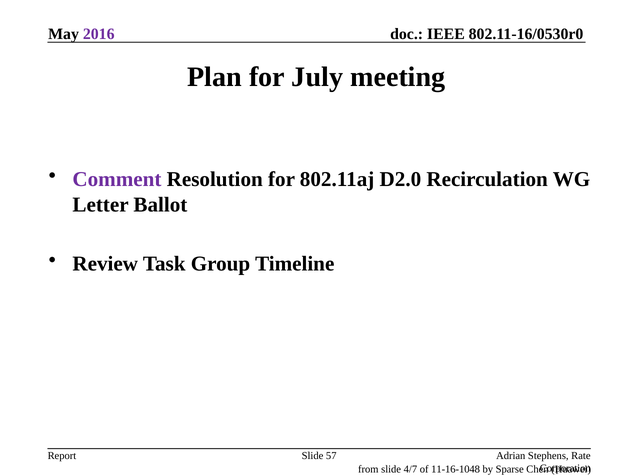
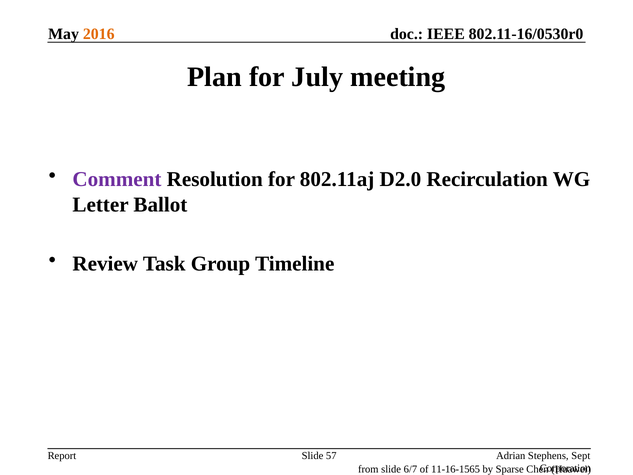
2016 colour: purple -> orange (99, 34)
Rate: Rate -> Sept (581, 455)
4/7: 4/7 -> 6/7 (410, 469)
11-16-1048: 11-16-1048 -> 11-16-1565 (456, 469)
